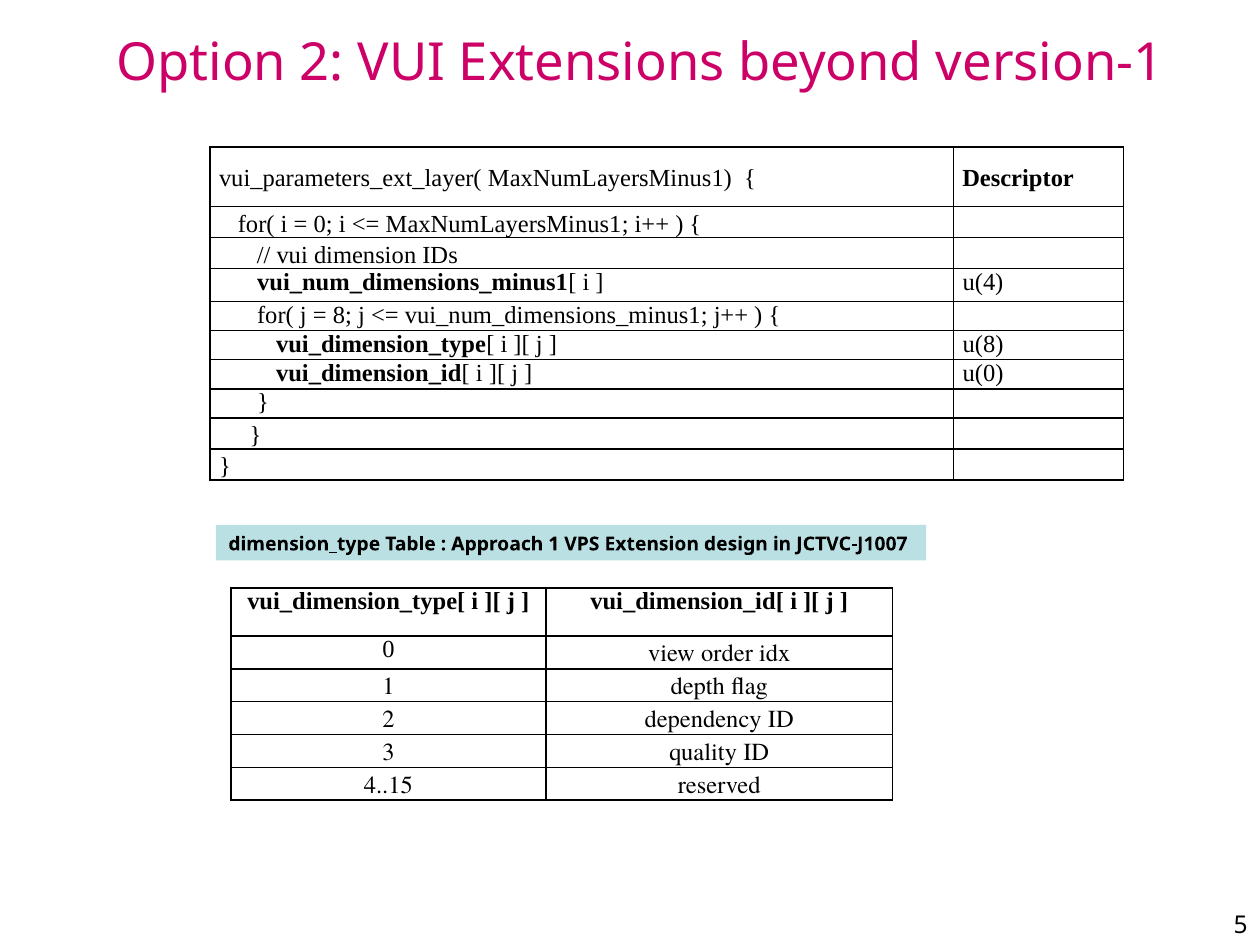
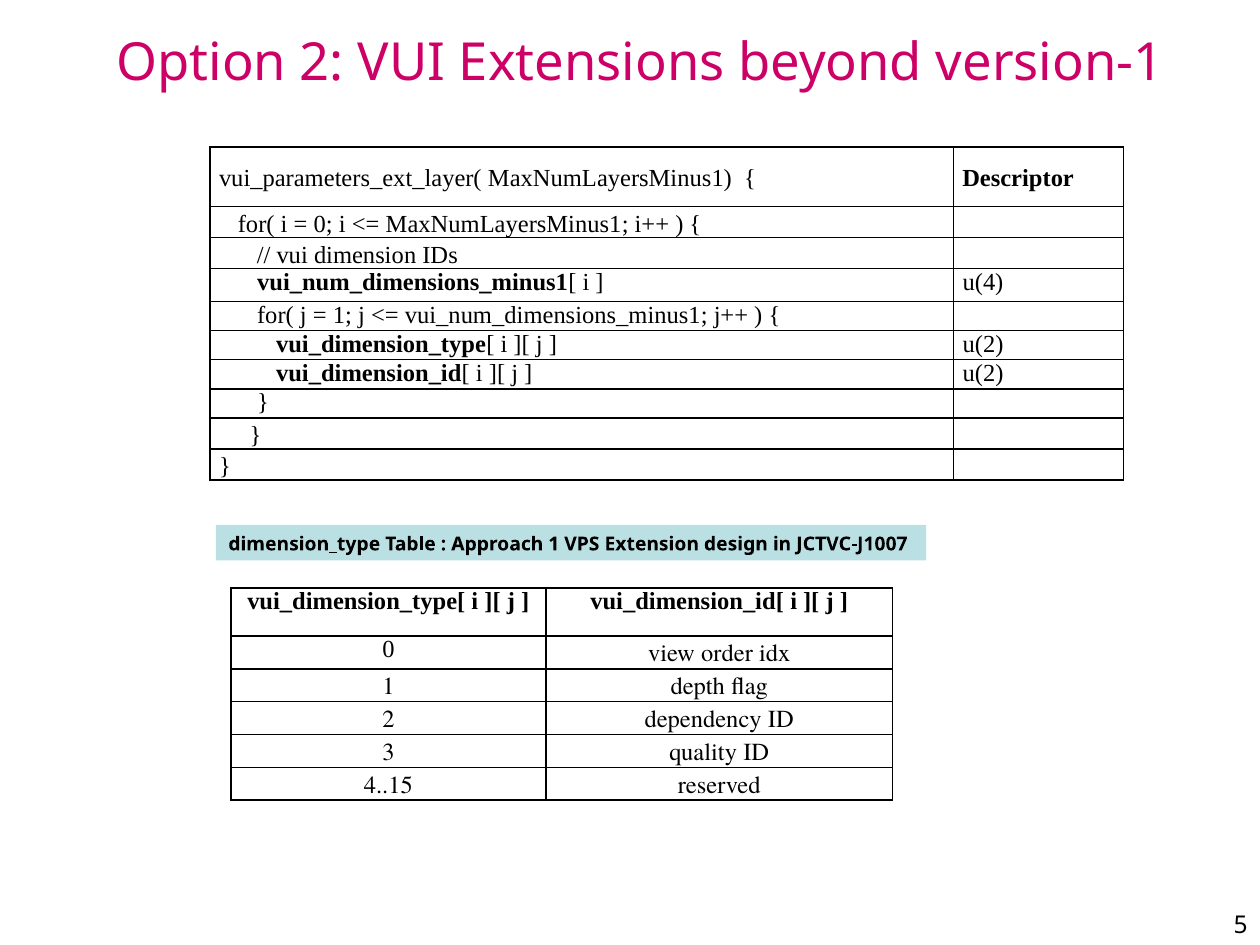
8: 8 -> 1 (342, 315)
u(8: u(8 -> u(2 (983, 344)
u(0: u(0 -> u(2 (983, 373)
